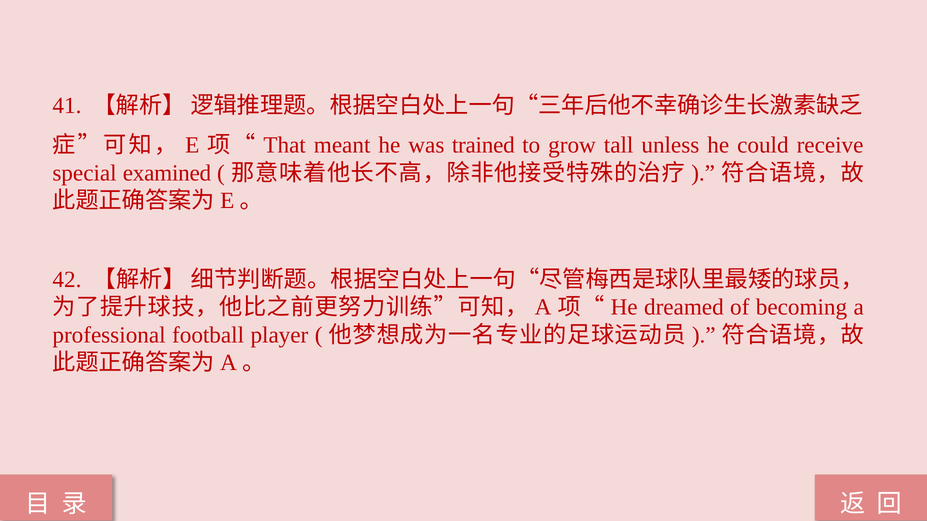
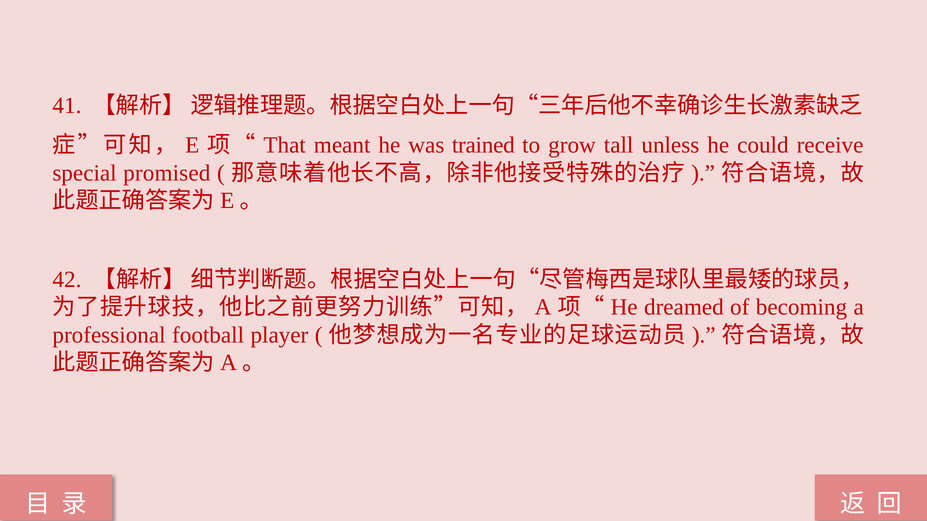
examined: examined -> promised (167, 173)
